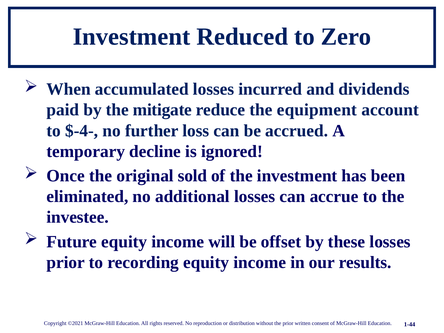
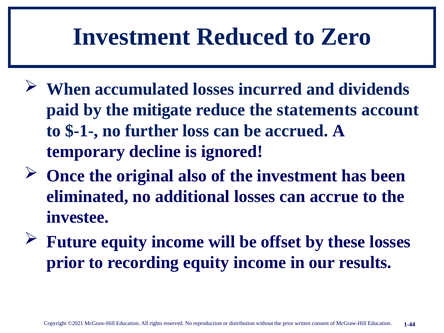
equipment: equipment -> statements (317, 110)
$-4-: $-4- -> $-1- (82, 131)
sold: sold -> also (192, 176)
